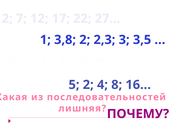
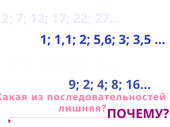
3,8: 3,8 -> 1,1 (65, 40)
2,3: 2,3 -> 5,6 (104, 40)
5: 5 -> 9 (74, 85)
